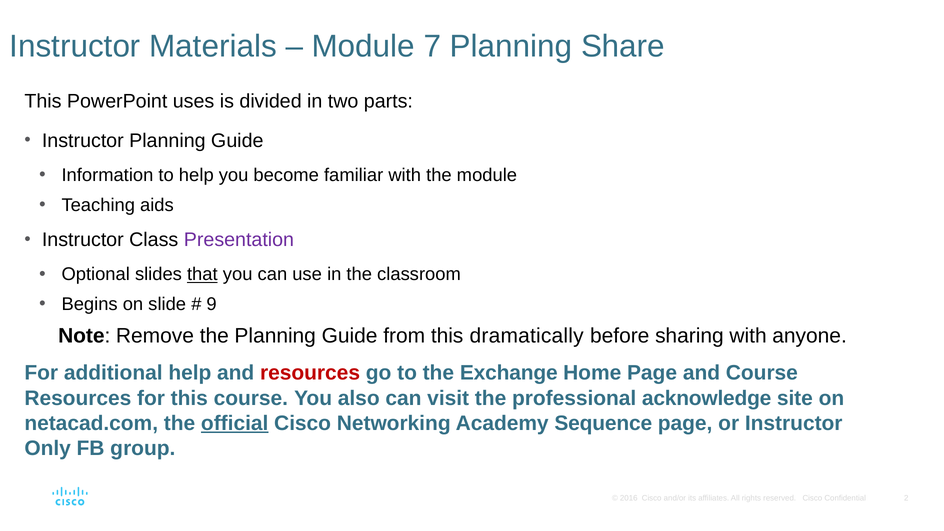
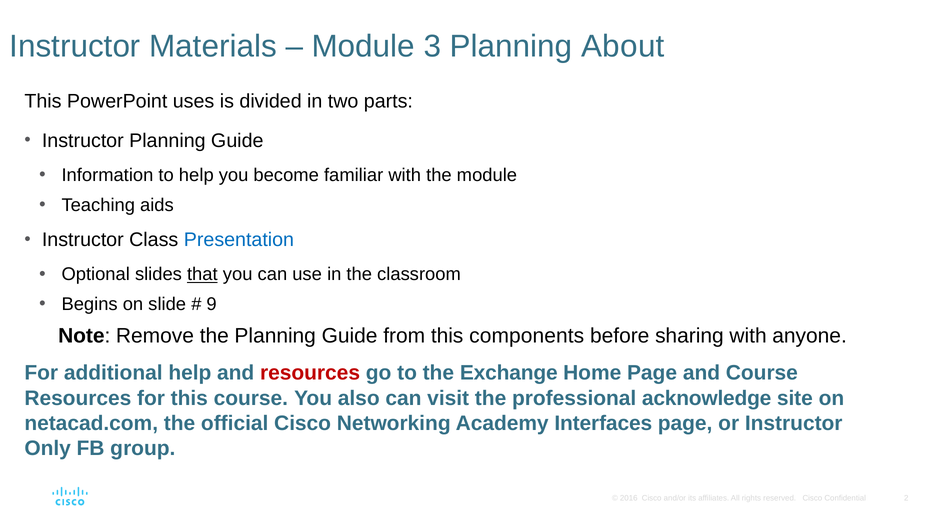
7: 7 -> 3 (432, 47)
Share: Share -> About (623, 47)
Presentation colour: purple -> blue (239, 240)
dramatically: dramatically -> components (527, 336)
official underline: present -> none (235, 423)
Sequence: Sequence -> Interfaces (603, 423)
